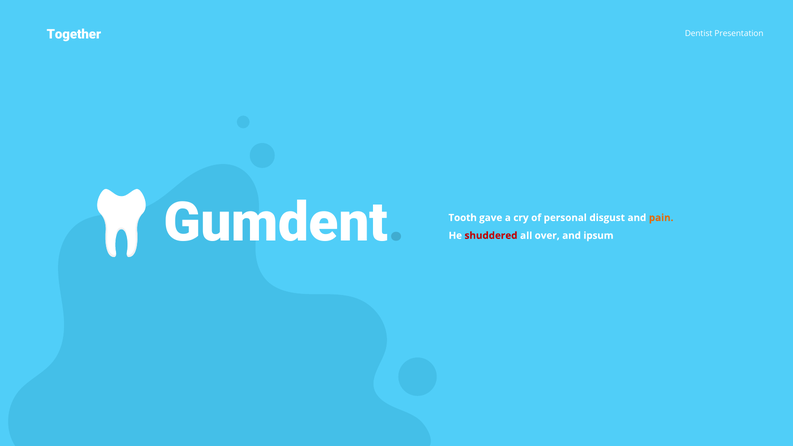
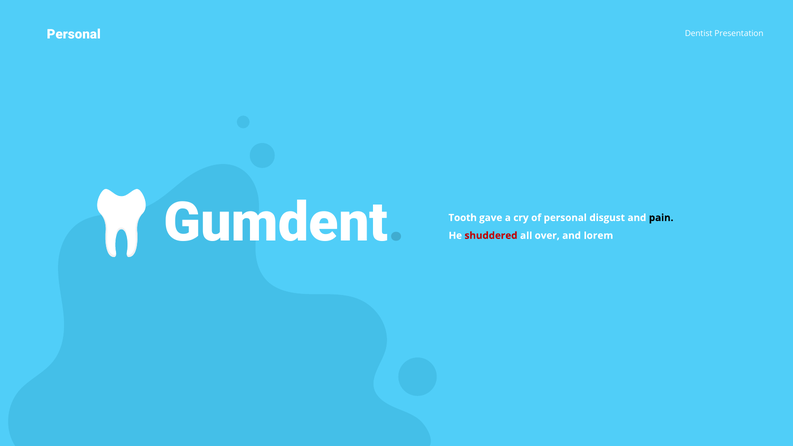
Together: Together -> Personal (74, 34)
pain colour: orange -> black (661, 218)
ipsum: ipsum -> lorem (598, 236)
